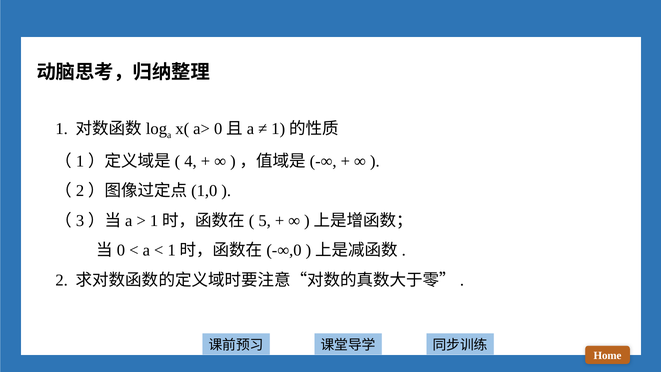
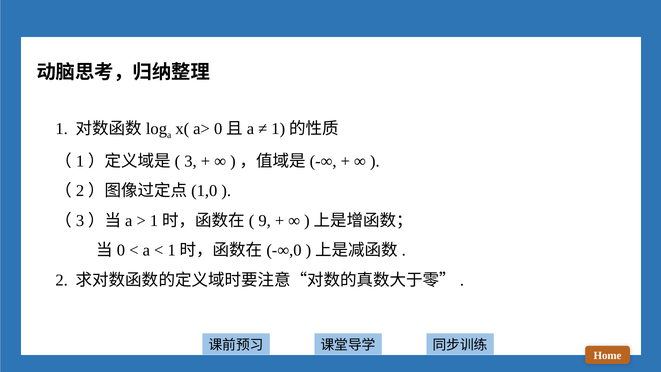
4: 4 -> 3 (190, 161)
5: 5 -> 9 (265, 221)
